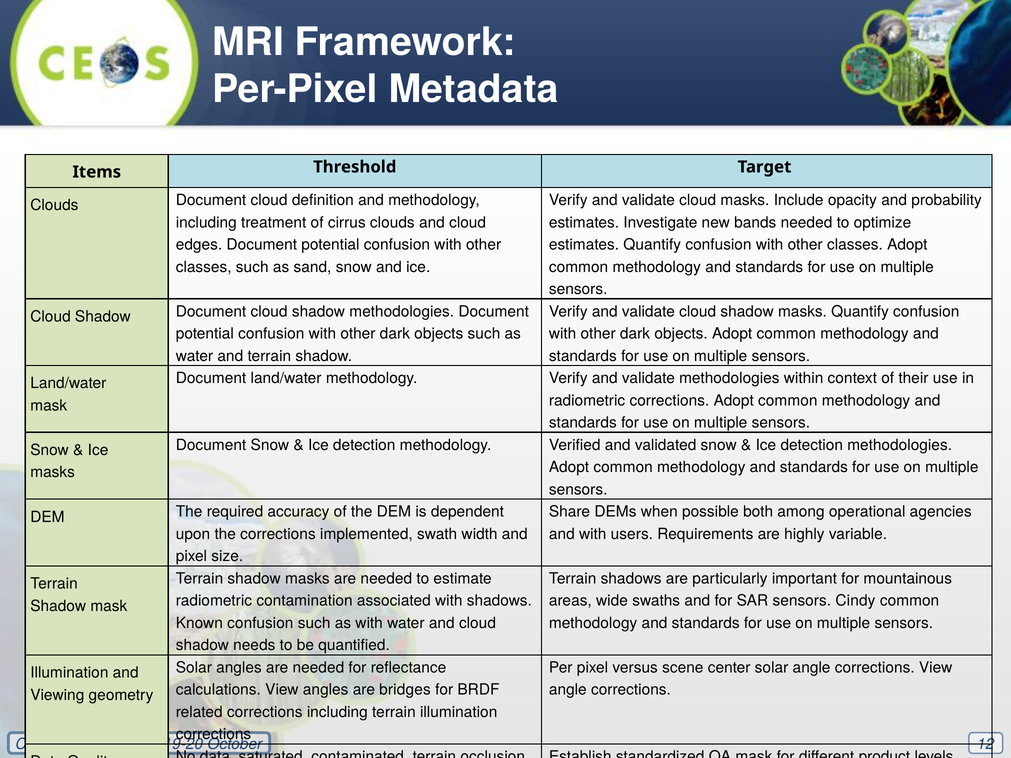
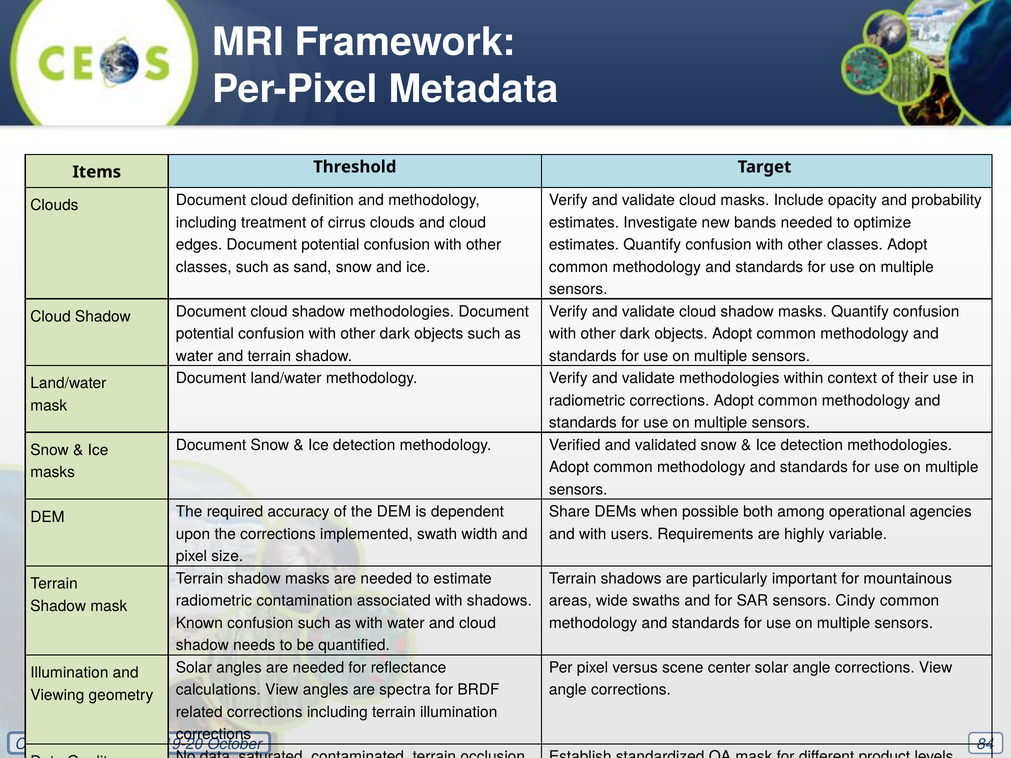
bridges: bridges -> spectra (405, 690)
12: 12 -> 84 (986, 744)
